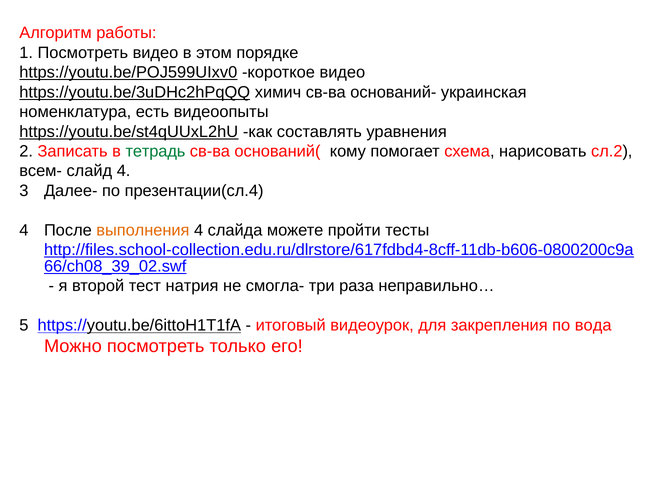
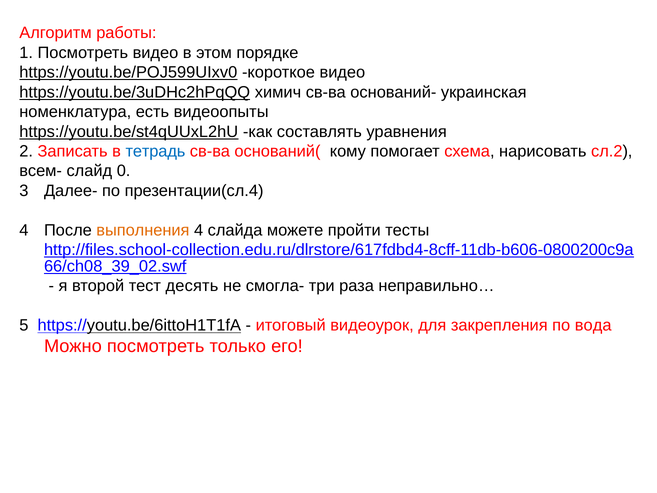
тетрадь colour: green -> blue (155, 151)
слайд 4: 4 -> 0 (124, 171)
натрия: натрия -> десять (192, 286)
